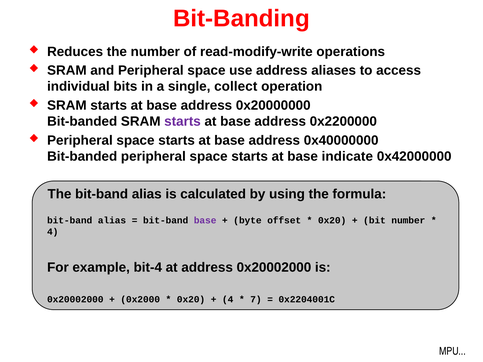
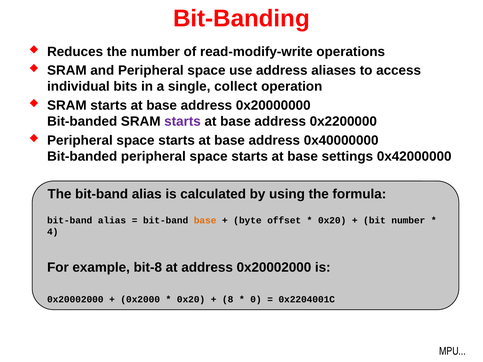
indicate: indicate -> settings (347, 156)
base colour: purple -> orange (205, 221)
bit-4: bit-4 -> bit-8 (148, 267)
4: 4 -> 8 (228, 300)
7: 7 -> 0 (256, 300)
